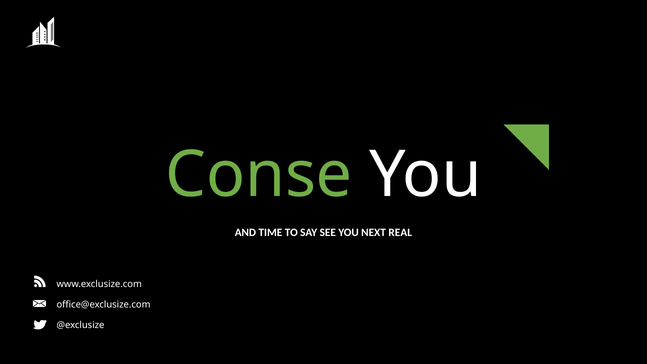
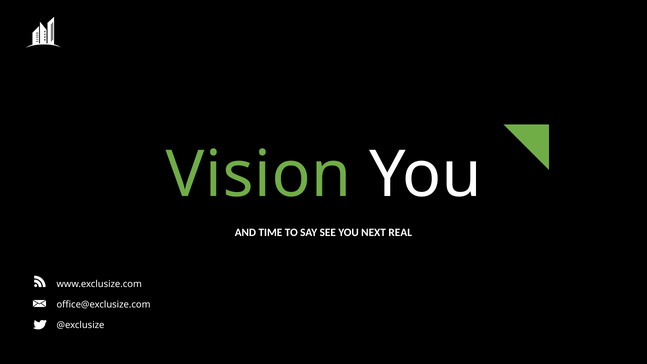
Conse: Conse -> Vision (259, 175)
